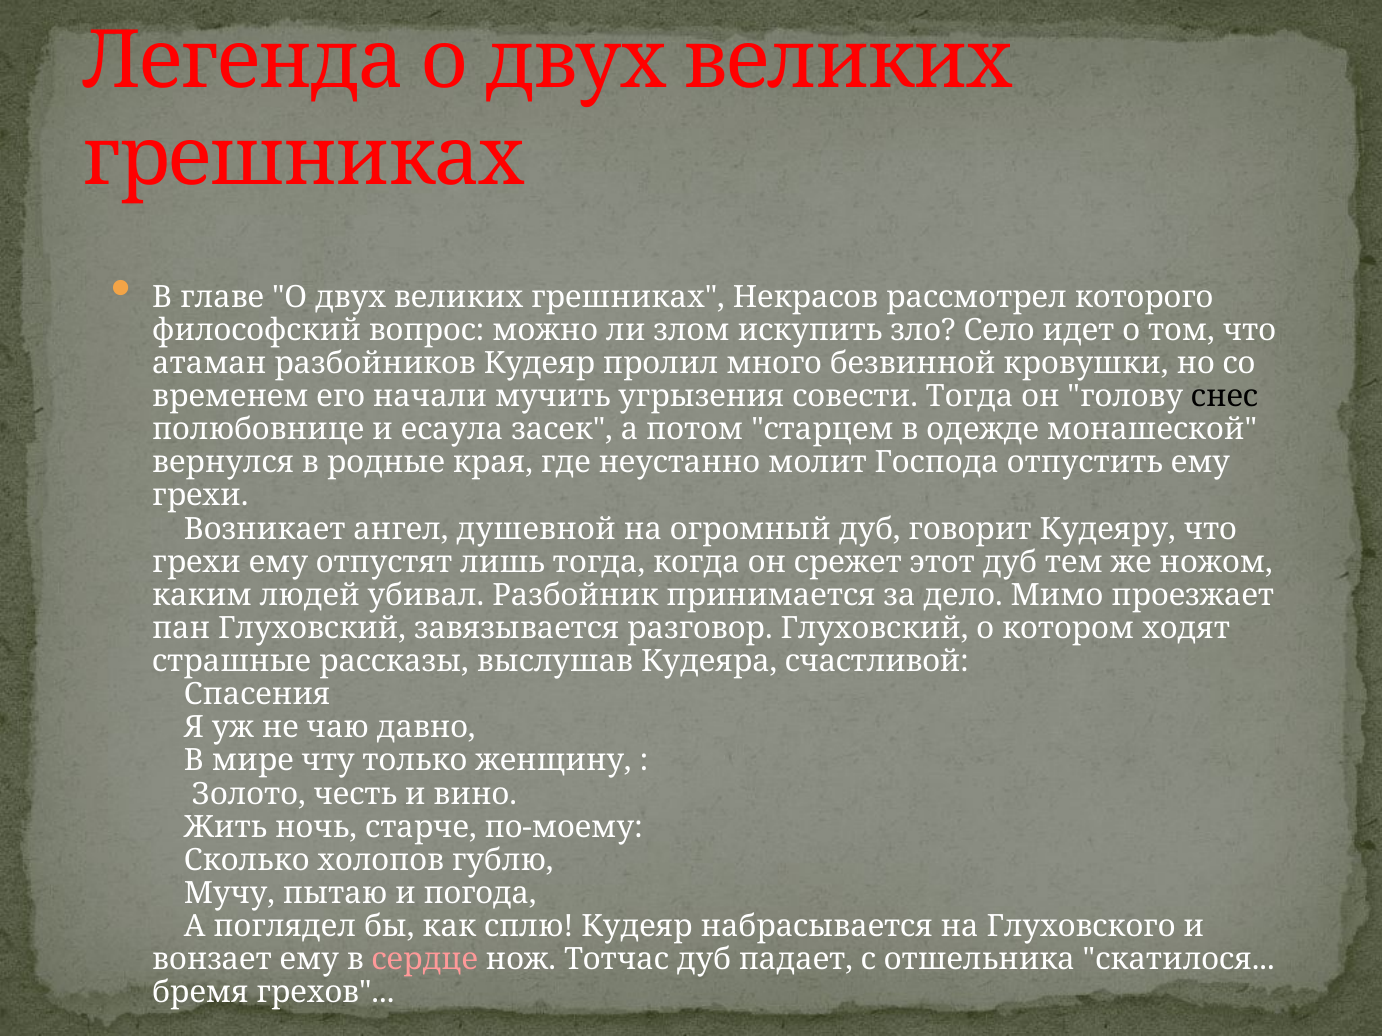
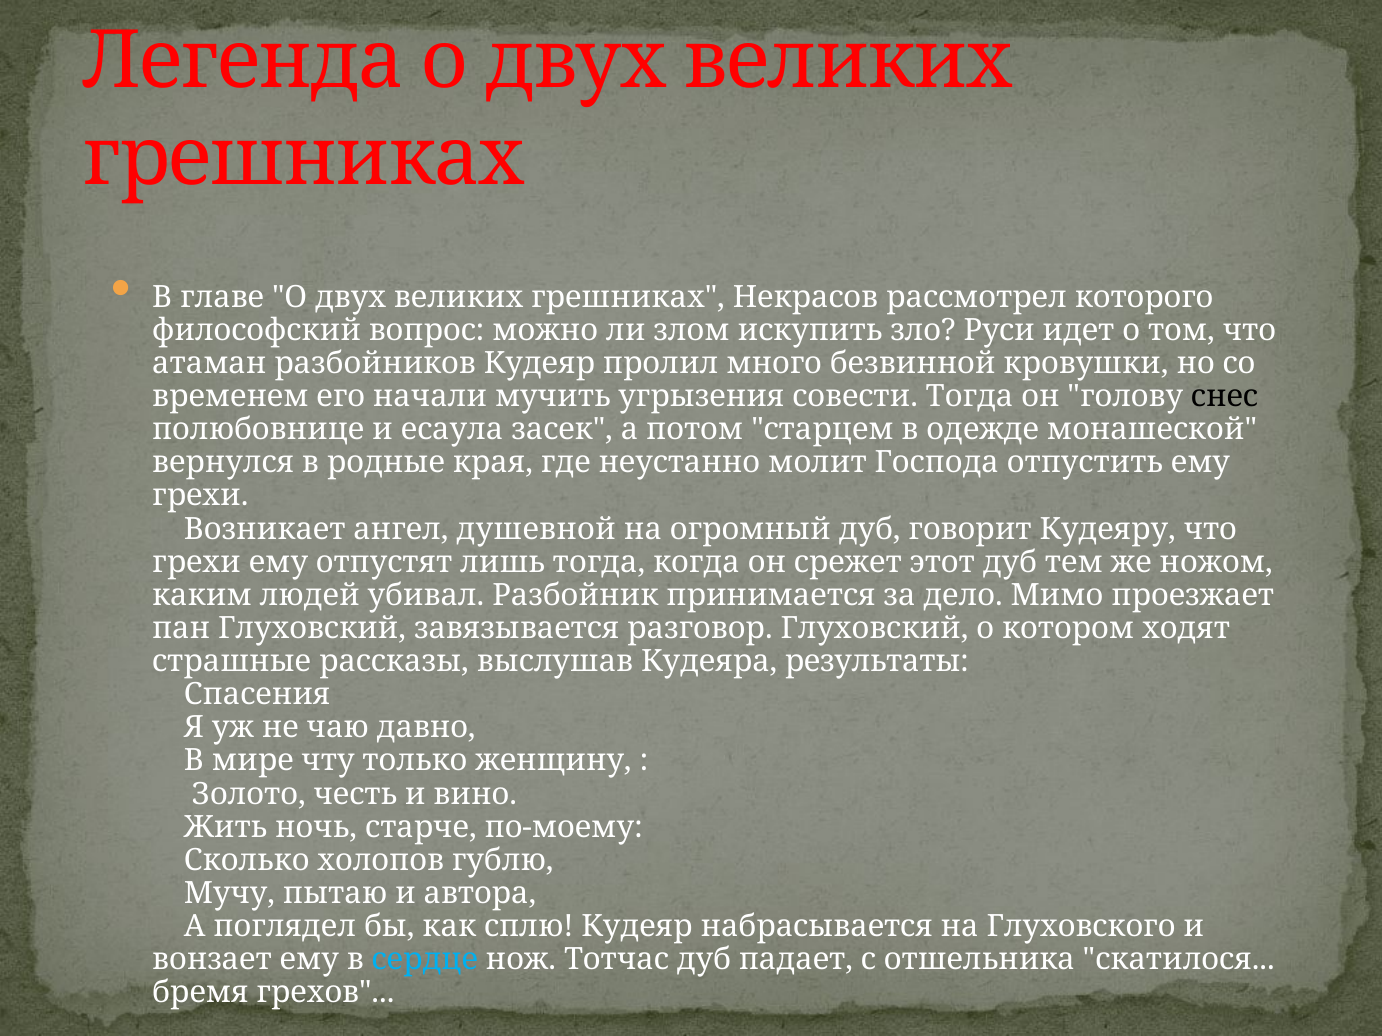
Село: Село -> Руси (999, 330)
счастливой: счастливой -> результаты (877, 662)
погода: погода -> автора (480, 894)
сердце colour: pink -> light blue (425, 960)
